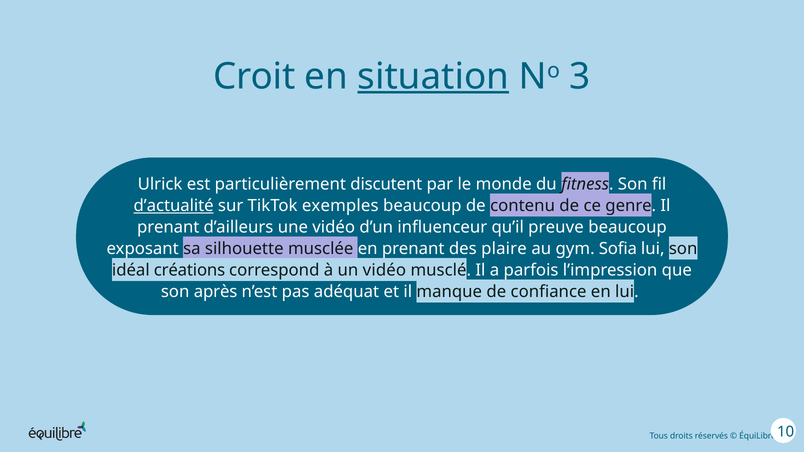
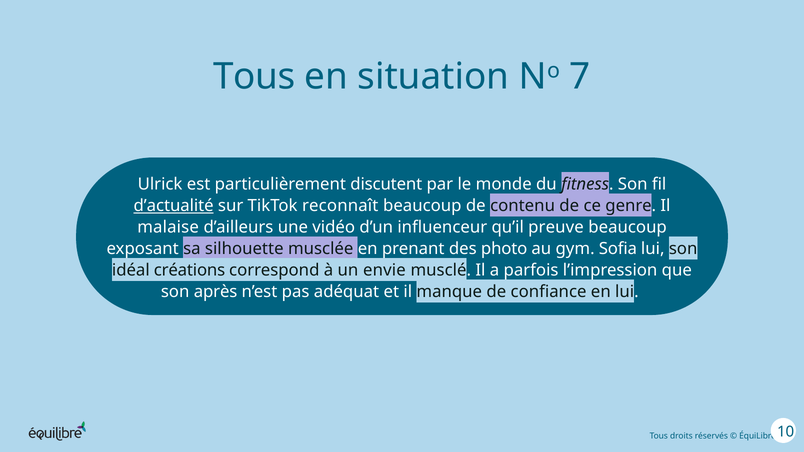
Croit: Croit -> Tous (254, 77)
situation underline: present -> none (433, 77)
3: 3 -> 7 (580, 77)
exemples: exemples -> reconnaît (340, 206)
prenant: prenant -> malaise (168, 228)
plaire: plaire -> photo (504, 249)
un vidéo: vidéo -> envie (384, 271)
